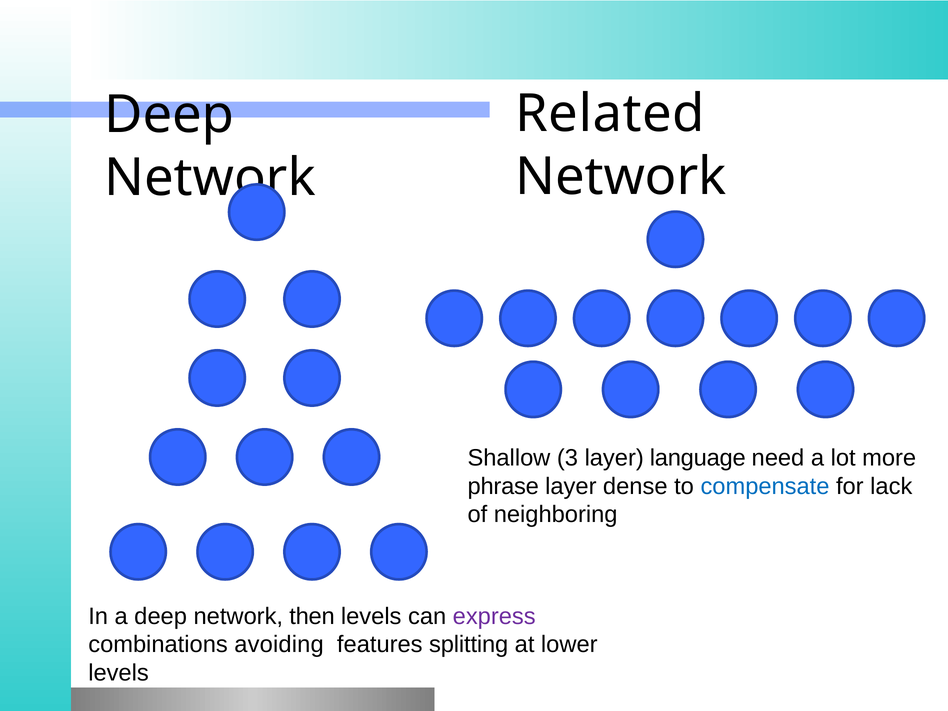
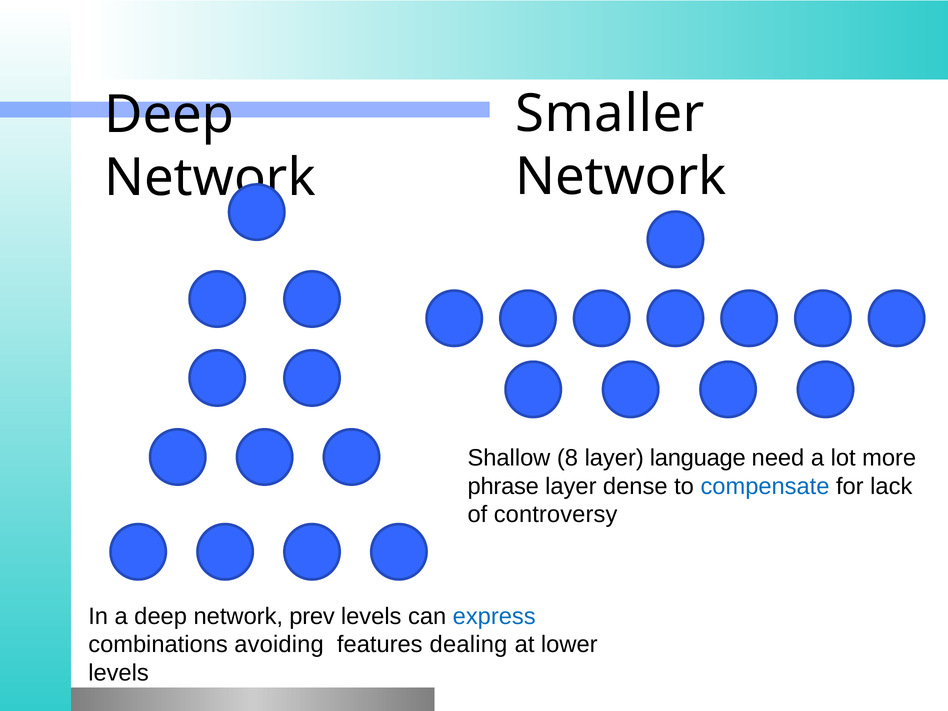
Related: Related -> Smaller (610, 114)
3: 3 -> 8 (567, 458)
neighboring: neighboring -> controversy (556, 515)
then: then -> prev (312, 616)
express colour: purple -> blue (494, 616)
splitting: splitting -> dealing (469, 645)
